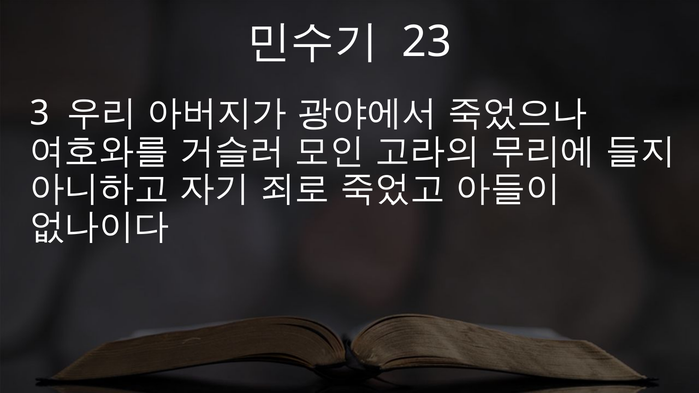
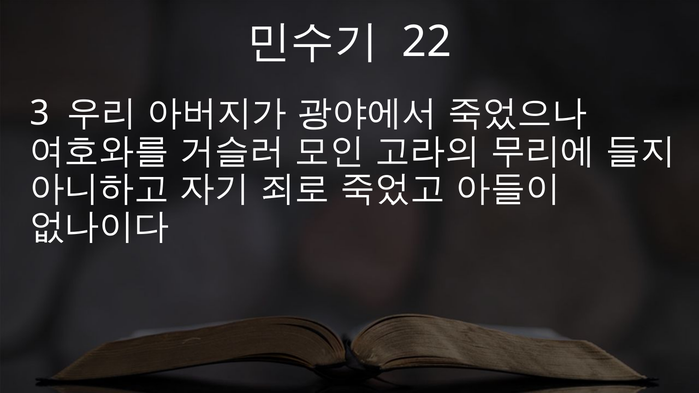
23: 23 -> 22 (427, 42)
